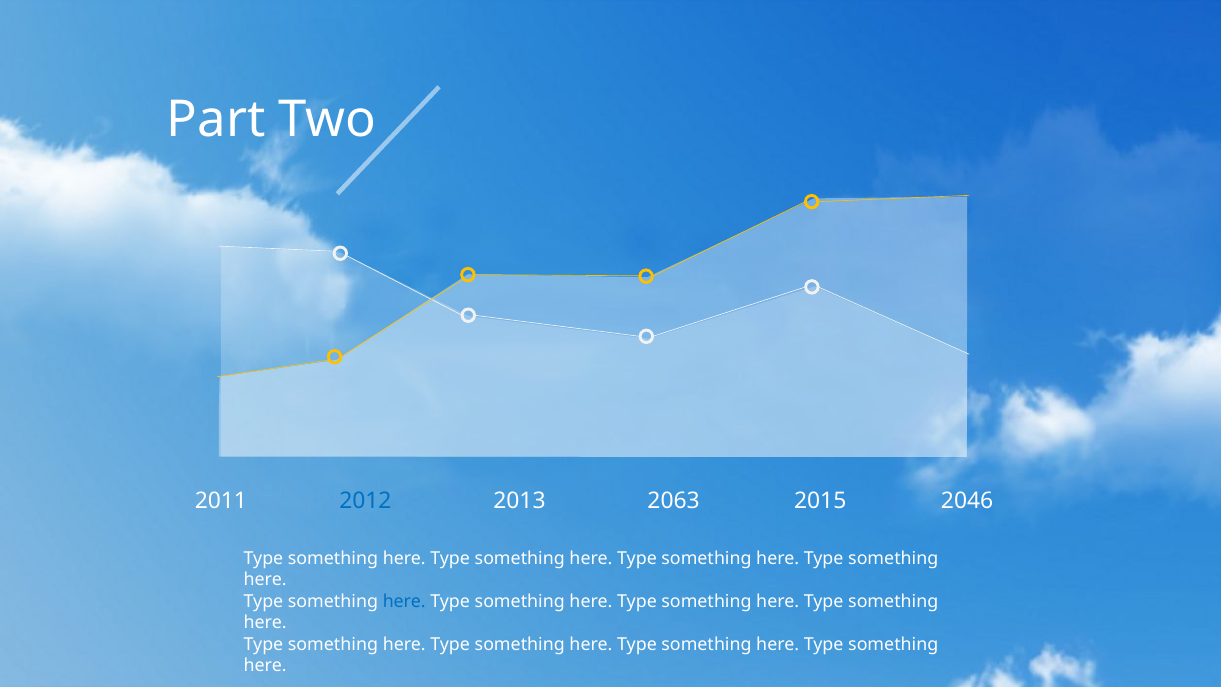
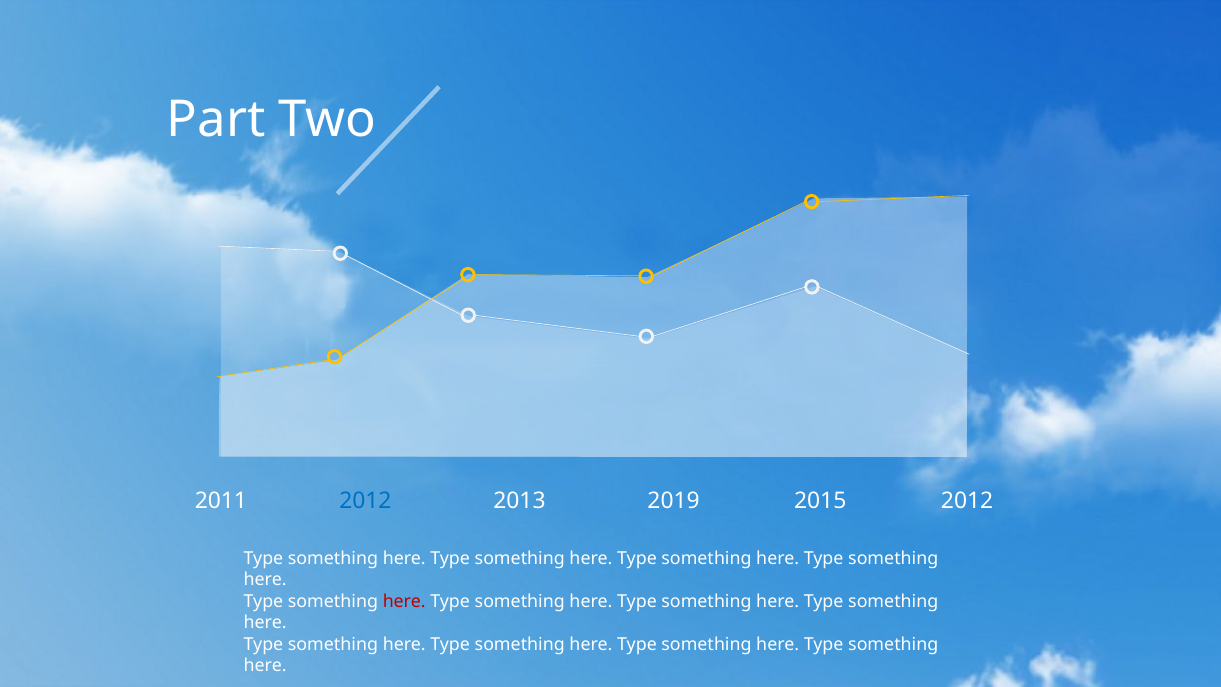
2063: 2063 -> 2019 (674, 501)
2046: 2046 -> 2012 (967, 501)
here colour: blue -> red (404, 601)
